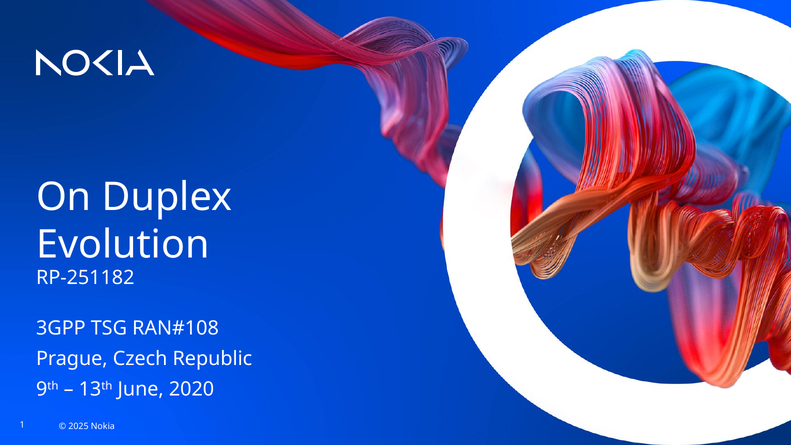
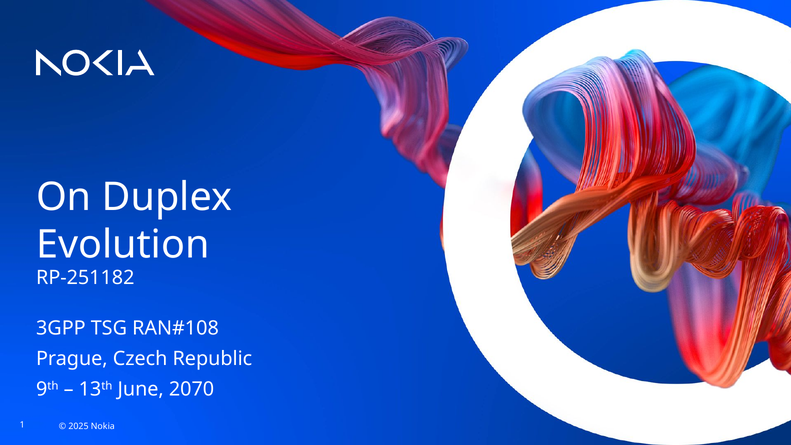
2020: 2020 -> 2070 (192, 389)
